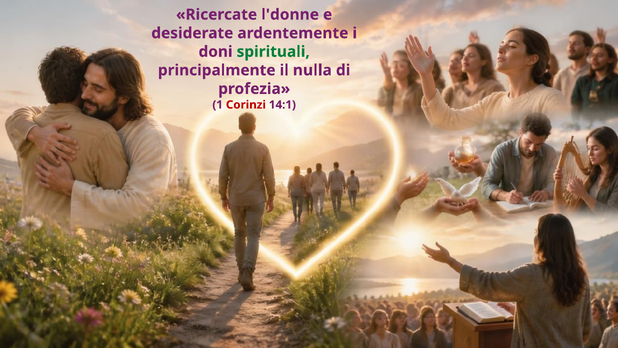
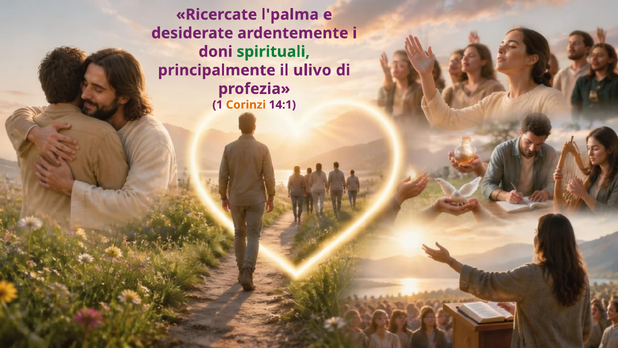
l'donne: l'donne -> l'palma (290, 15)
nulla: nulla -> ulivo (312, 70)
Corinzi colour: red -> orange (246, 105)
